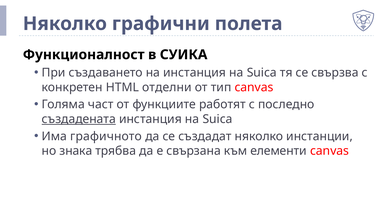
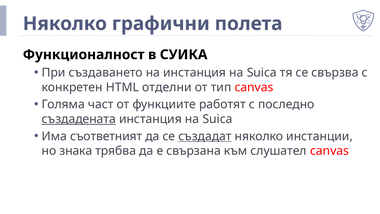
графичното: графичното -> съответният (106, 136)
създадат underline: none -> present (205, 136)
елементи: елементи -> слушател (279, 151)
